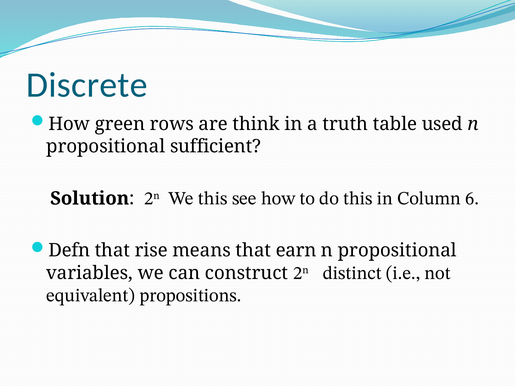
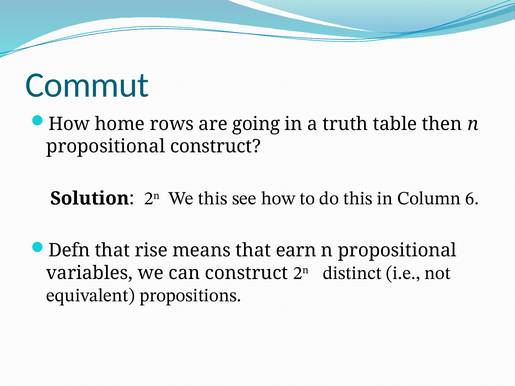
Discrete: Discrete -> Commut (87, 85)
green: green -> home (120, 124)
think: think -> going (256, 124)
used: used -> then (442, 124)
propositional sufficient: sufficient -> construct (215, 146)
